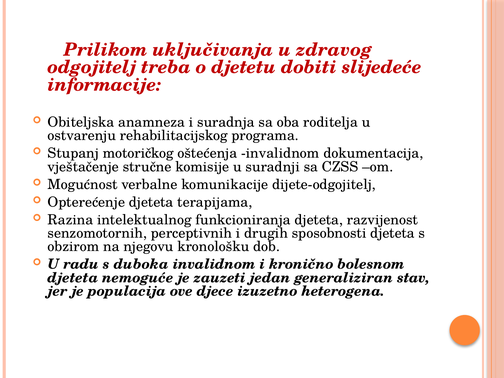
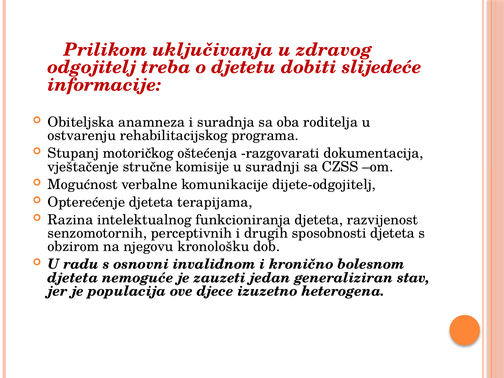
oštećenja invalidnom: invalidnom -> razgovarati (280, 153)
duboka: duboka -> osnovni (141, 264)
